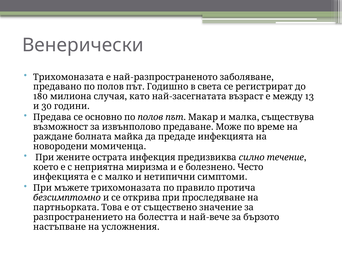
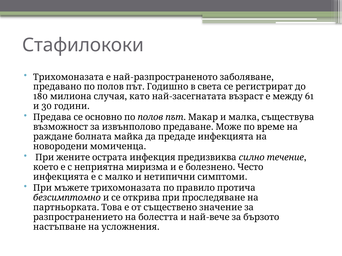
Венерически: Венерически -> Стафилококи (83, 45)
13: 13 -> 61 (309, 97)
